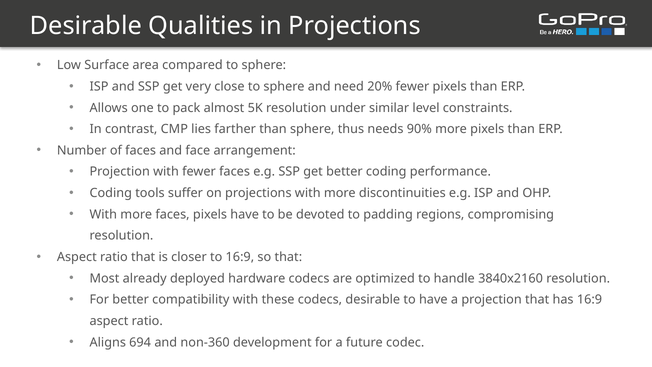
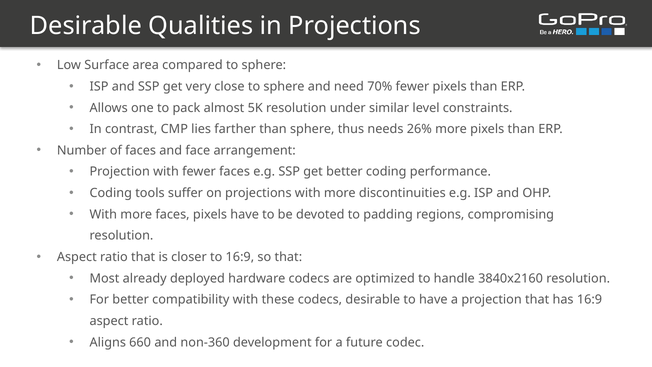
20%: 20% -> 70% (380, 86)
90%: 90% -> 26% (419, 129)
694: 694 -> 660 (140, 342)
